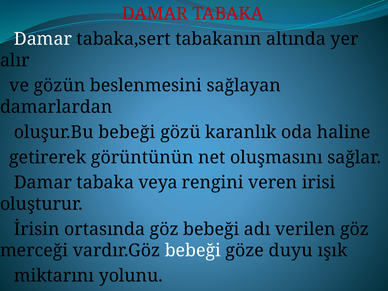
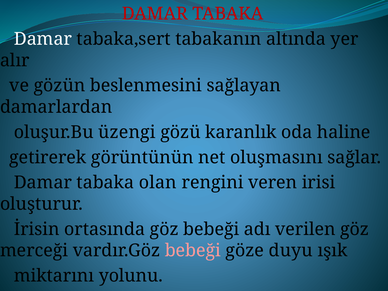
oluşur.Bu bebeği: bebeği -> üzengi (127, 132)
veya: veya -> olan (158, 183)
bebeği colour: white -> pink (193, 251)
